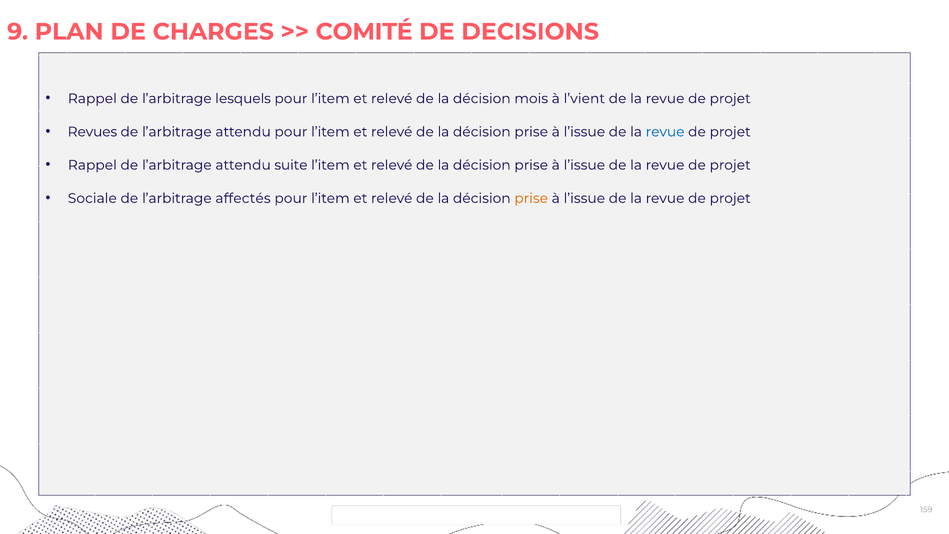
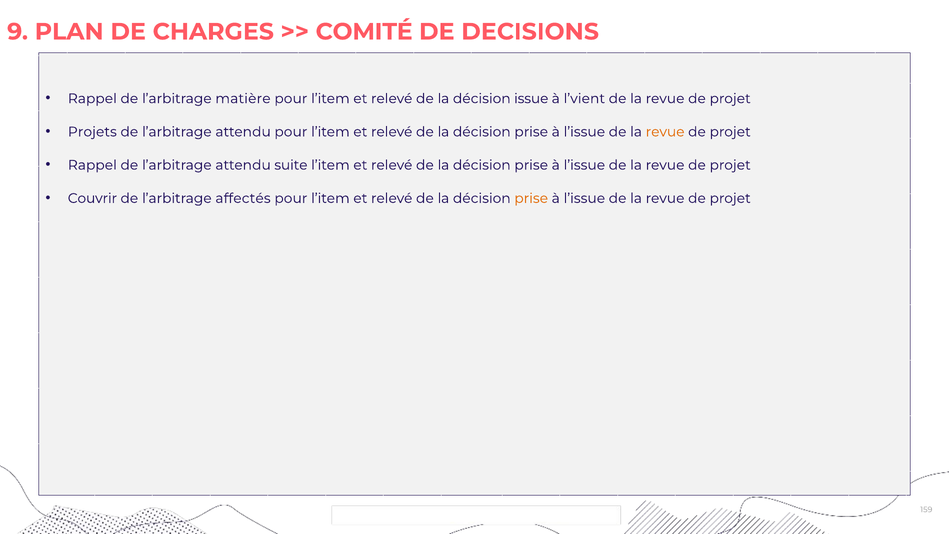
lesquels: lesquels -> matière (243, 99)
mois: mois -> issue (531, 99)
Revues: Revues -> Projets (92, 132)
revue colour: blue -> orange (665, 132)
Sociale: Sociale -> Couvrir (92, 198)
